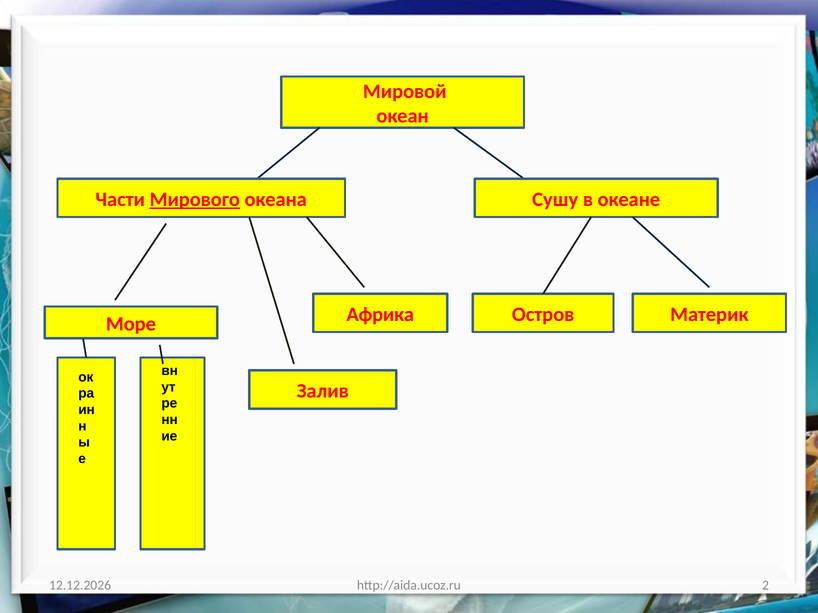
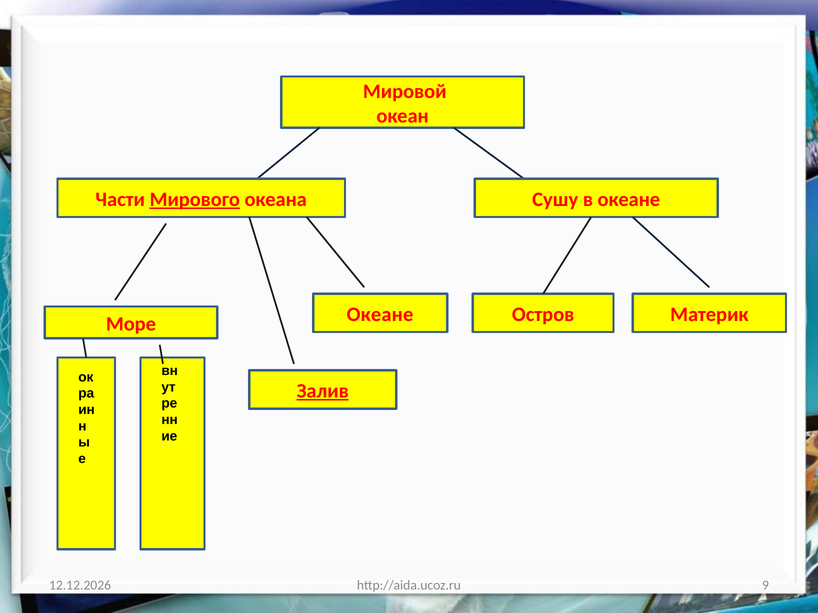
Африка: Африка -> Океане (380, 315)
Залив underline: none -> present (323, 391)
2: 2 -> 9 (766, 586)
